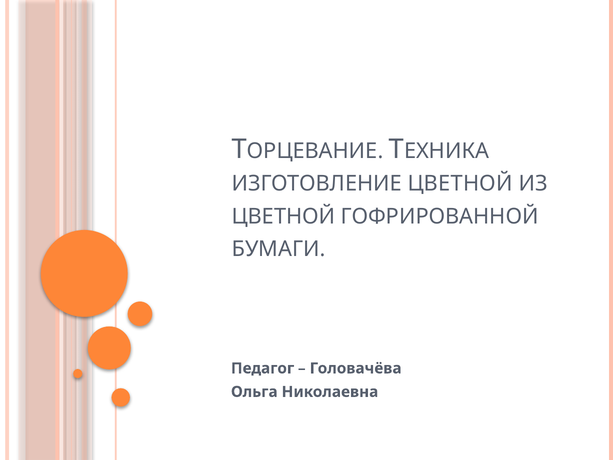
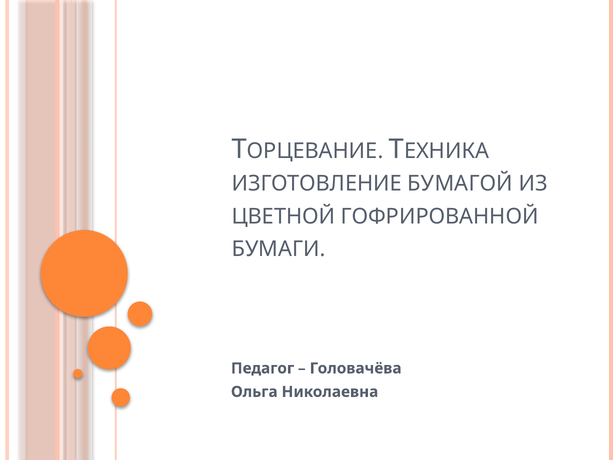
ИЗГОТОВЛЕНИЕ ЦВЕТНОЙ: ЦВЕТНОЙ -> БУМАГОЙ (460, 184)
